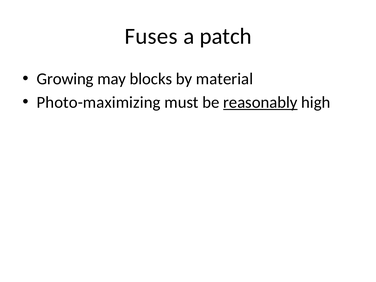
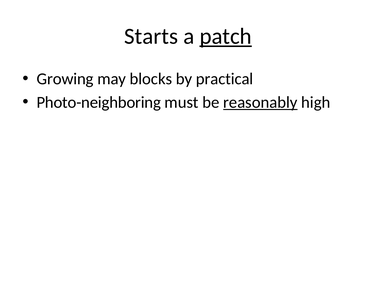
Fuses: Fuses -> Starts (151, 36)
patch underline: none -> present (226, 36)
material: material -> practical (225, 79)
Photo-maximizing: Photo-maximizing -> Photo-neighboring (99, 102)
